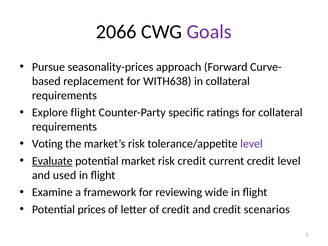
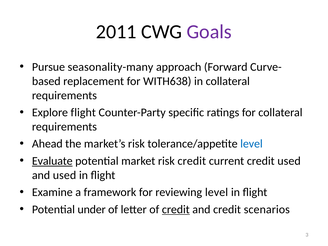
2066: 2066 -> 2011 (116, 32)
seasonality-prices: seasonality-prices -> seasonality-many (110, 67)
Voting: Voting -> Ahead (47, 144)
level colour: purple -> blue (251, 144)
credit level: level -> used (289, 161)
reviewing wide: wide -> level (217, 192)
prices: prices -> under (92, 209)
credit underline: none -> present (176, 209)
